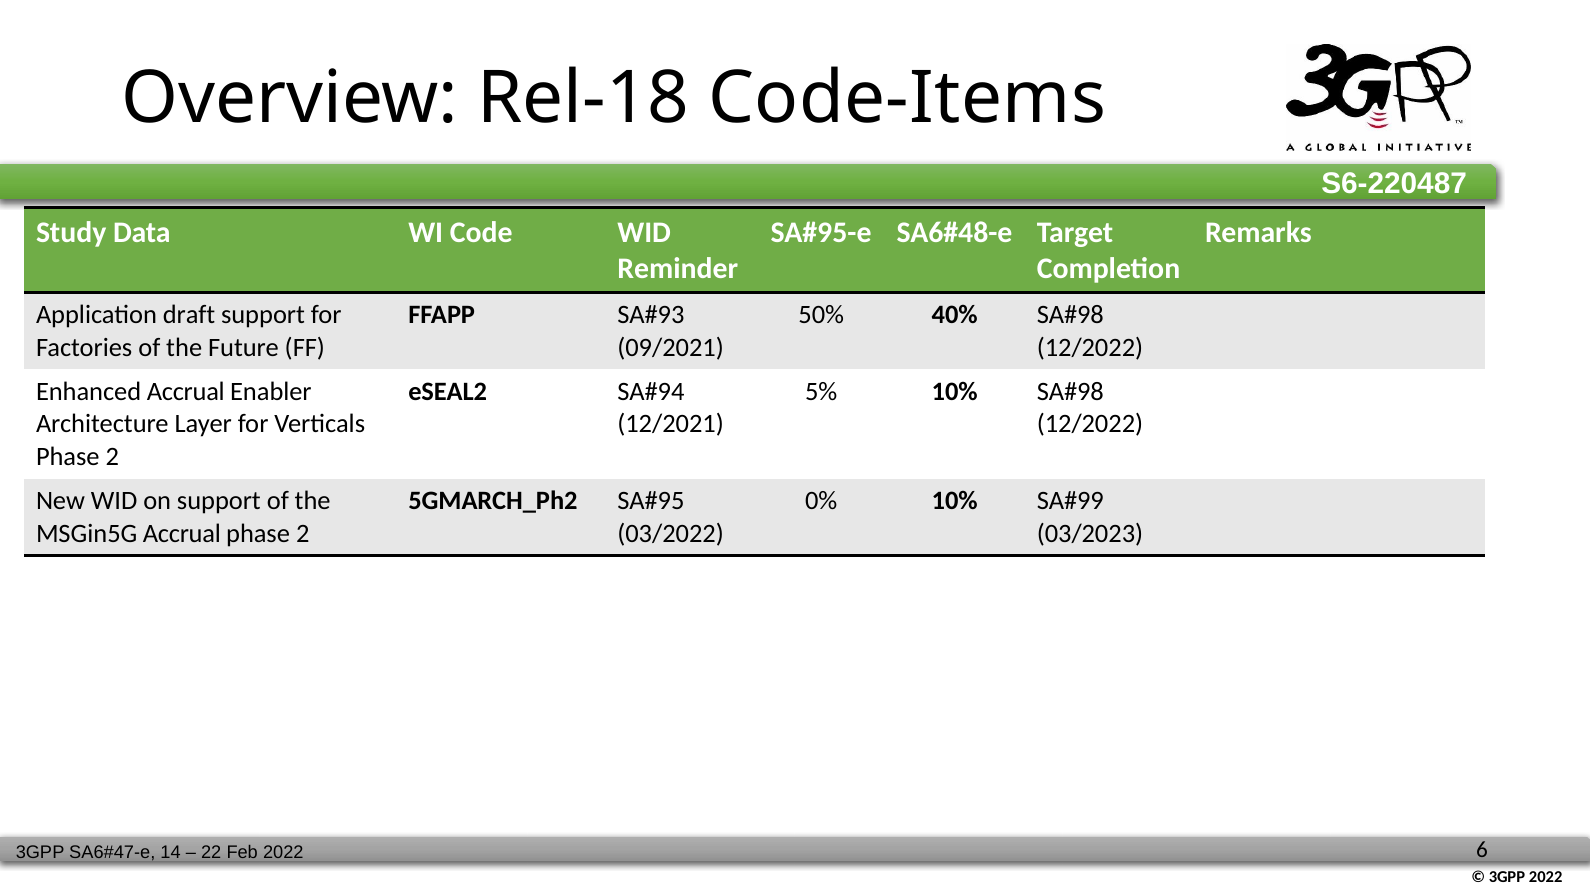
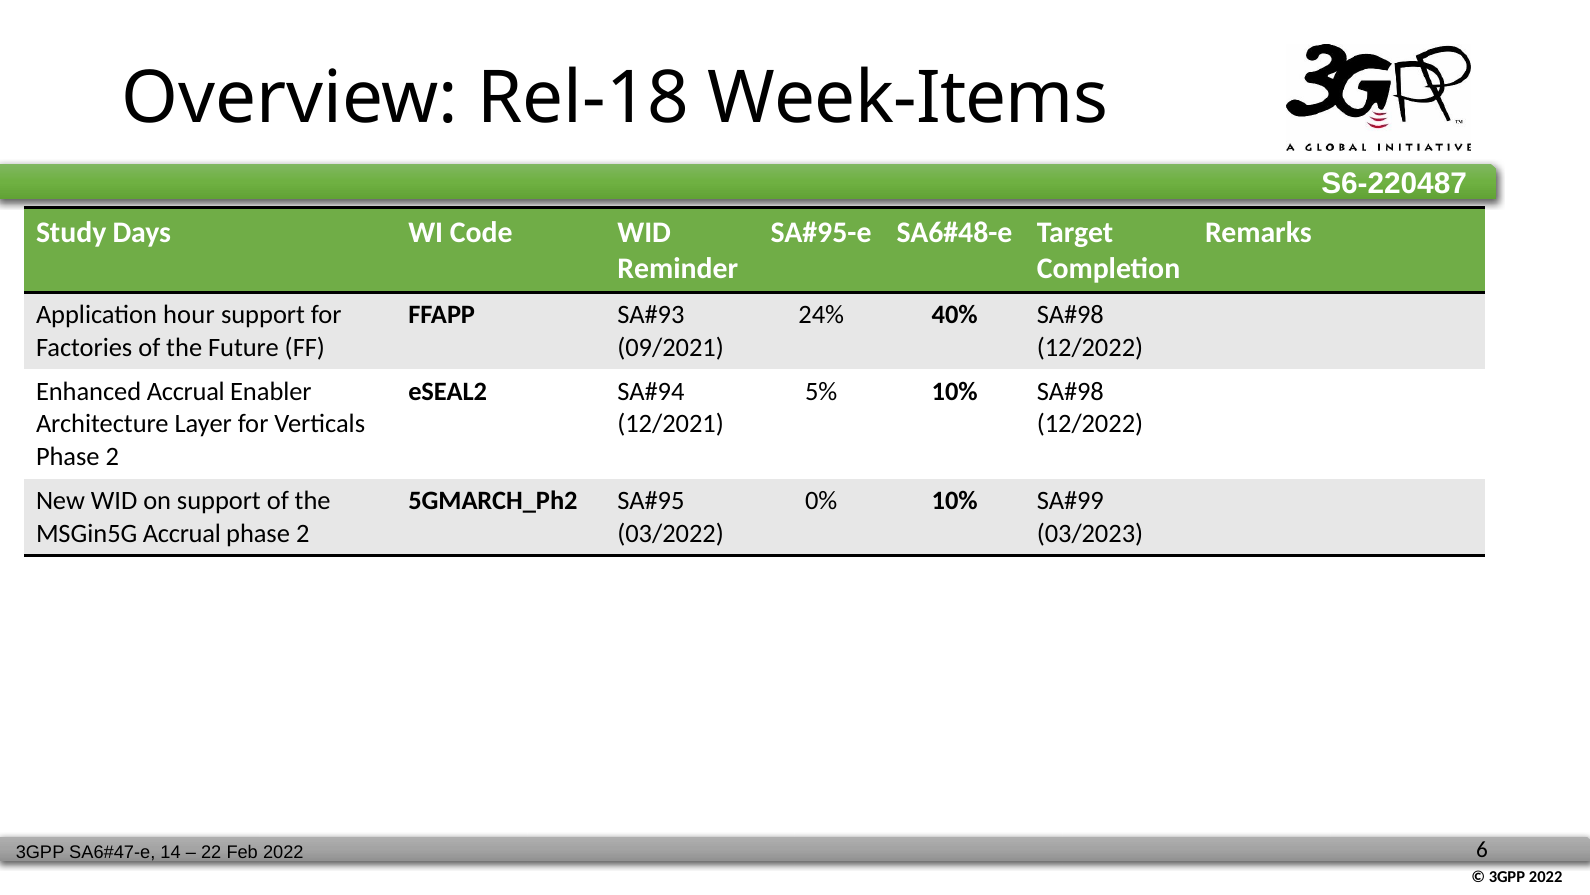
Code-Items: Code-Items -> Week-Items (908, 98)
Data: Data -> Days (142, 232)
draft: draft -> hour (189, 315)
50%: 50% -> 24% (821, 315)
